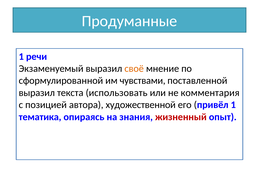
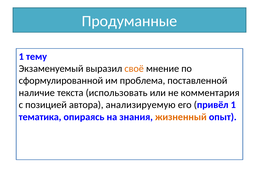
речи: речи -> тему (37, 57)
чувствами: чувствами -> проблема (143, 81)
выразил: выразил -> наличие (37, 93)
художественной: художественной -> анализируемую (141, 105)
жизненный colour: red -> orange (181, 117)
